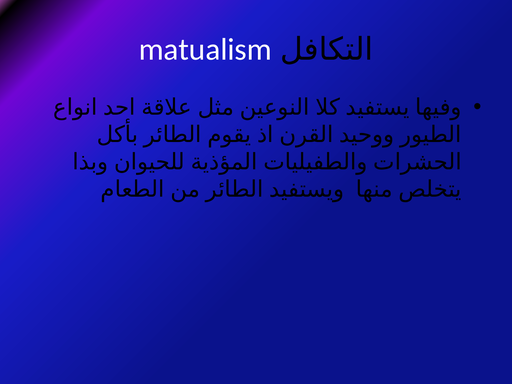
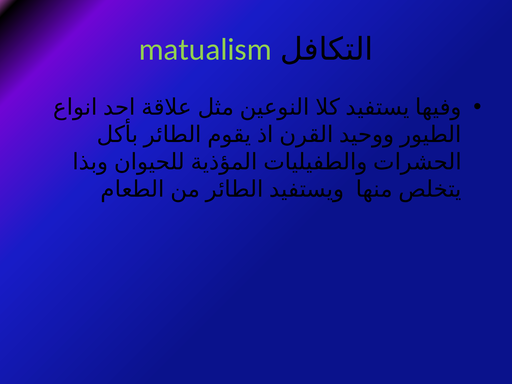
matualism colour: white -> light green (205, 50)
